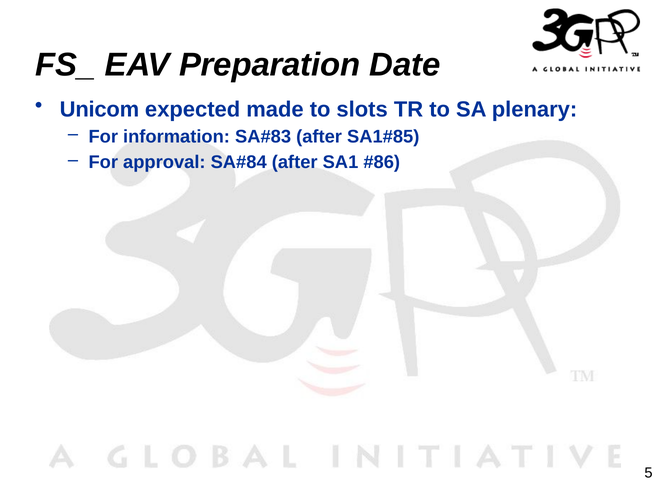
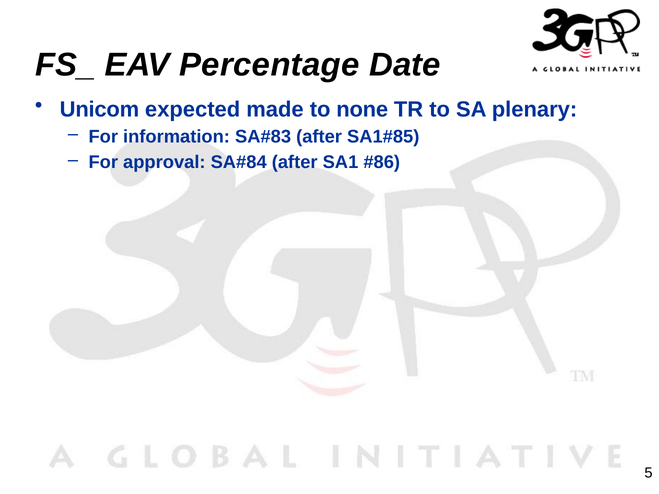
Preparation: Preparation -> Percentage (269, 65)
slots: slots -> none (362, 109)
